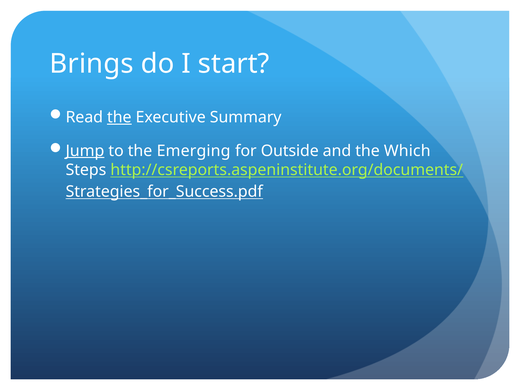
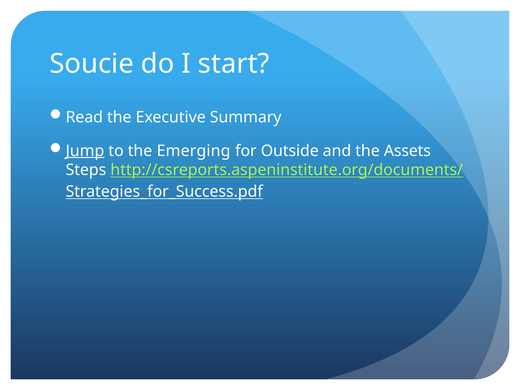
Brings: Brings -> Soucie (92, 64)
the underline: present -> none (119, 117)
Which: Which -> Assets (407, 151)
